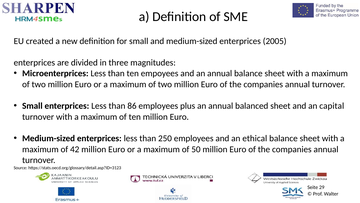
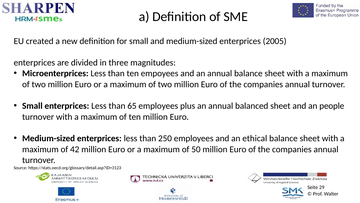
86: 86 -> 65 (132, 106)
capital: capital -> people (332, 106)
